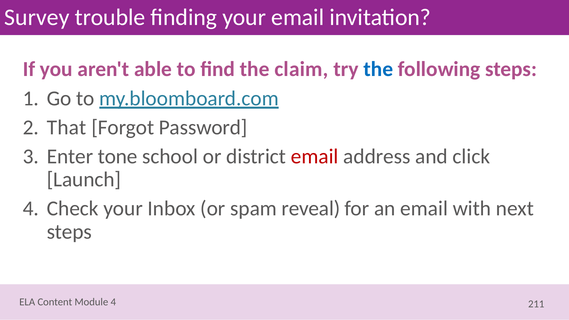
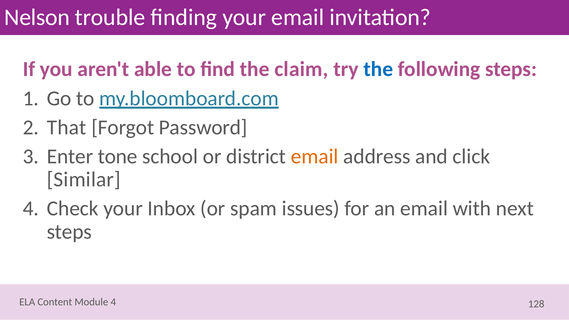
Survey: Survey -> Nelson (37, 18)
email colour: red -> orange (315, 157)
Launch: Launch -> Similar (84, 180)
reveal: reveal -> issues (311, 209)
211: 211 -> 128 (536, 304)
